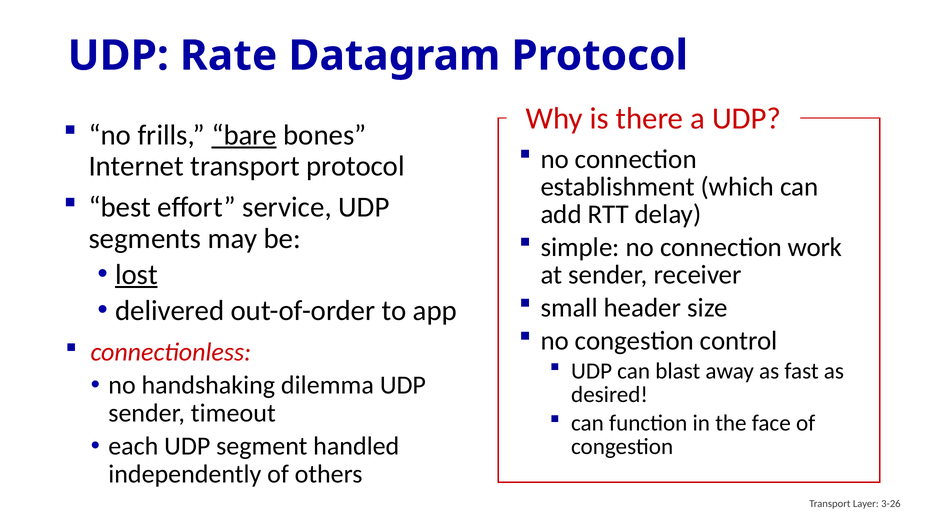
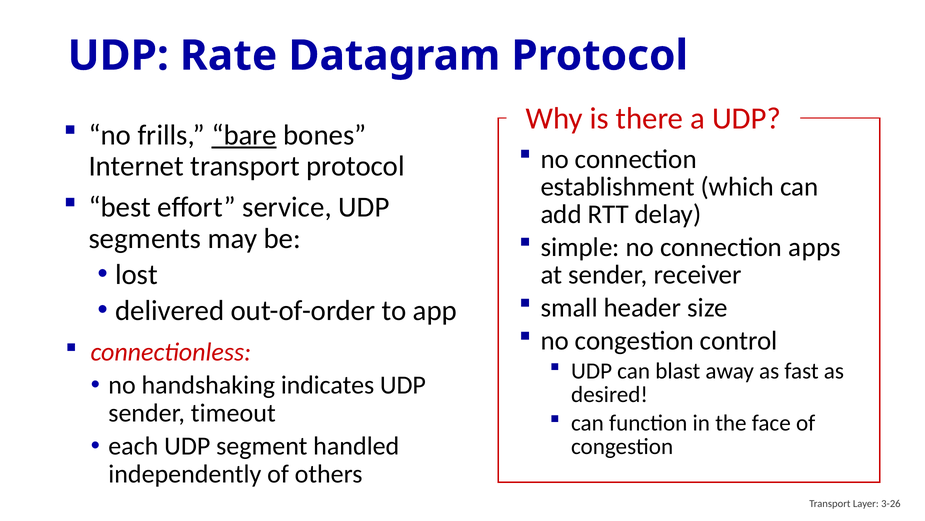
work: work -> apps (815, 247)
lost underline: present -> none (136, 274)
dilemma: dilemma -> indicates (328, 385)
